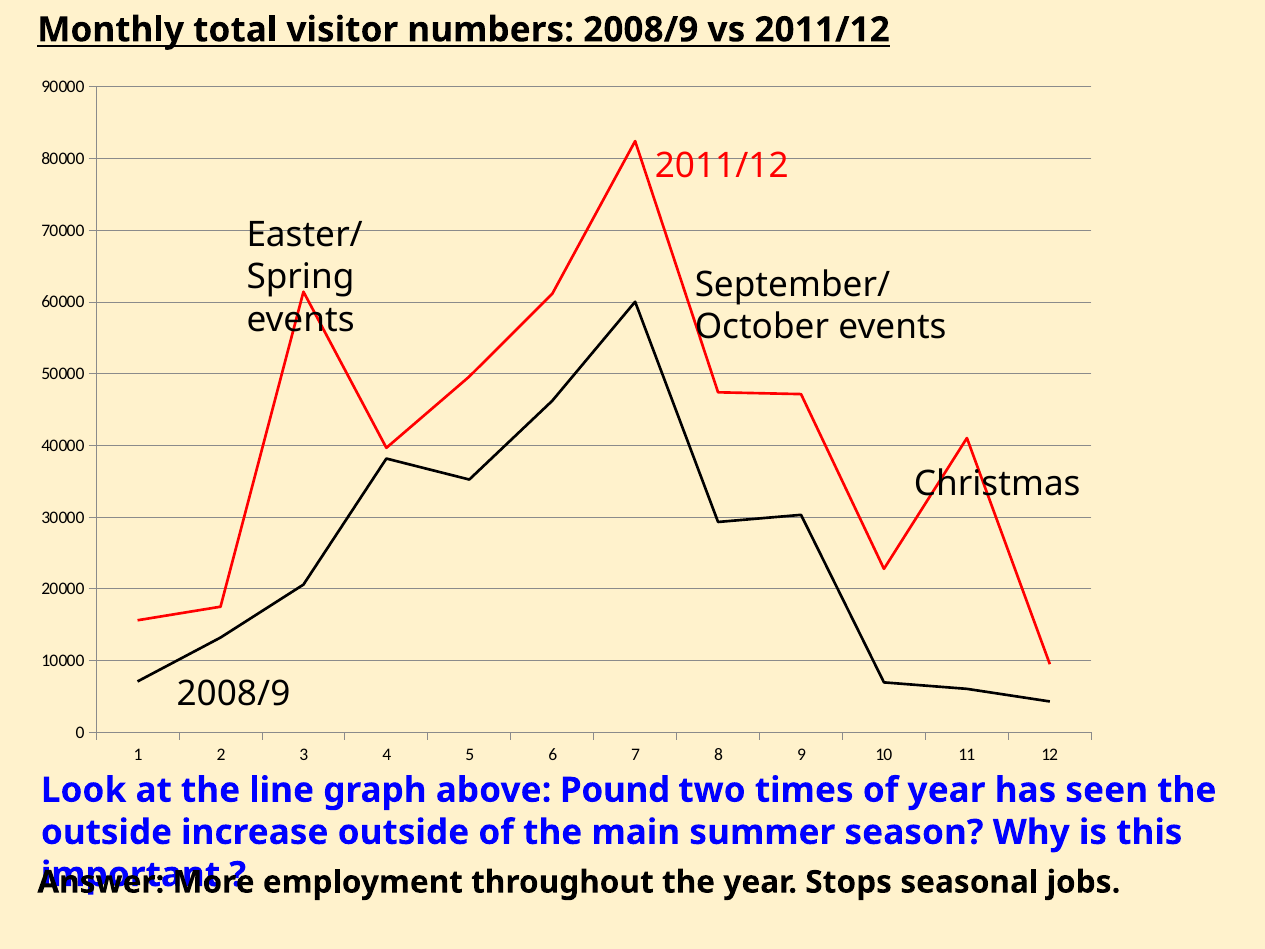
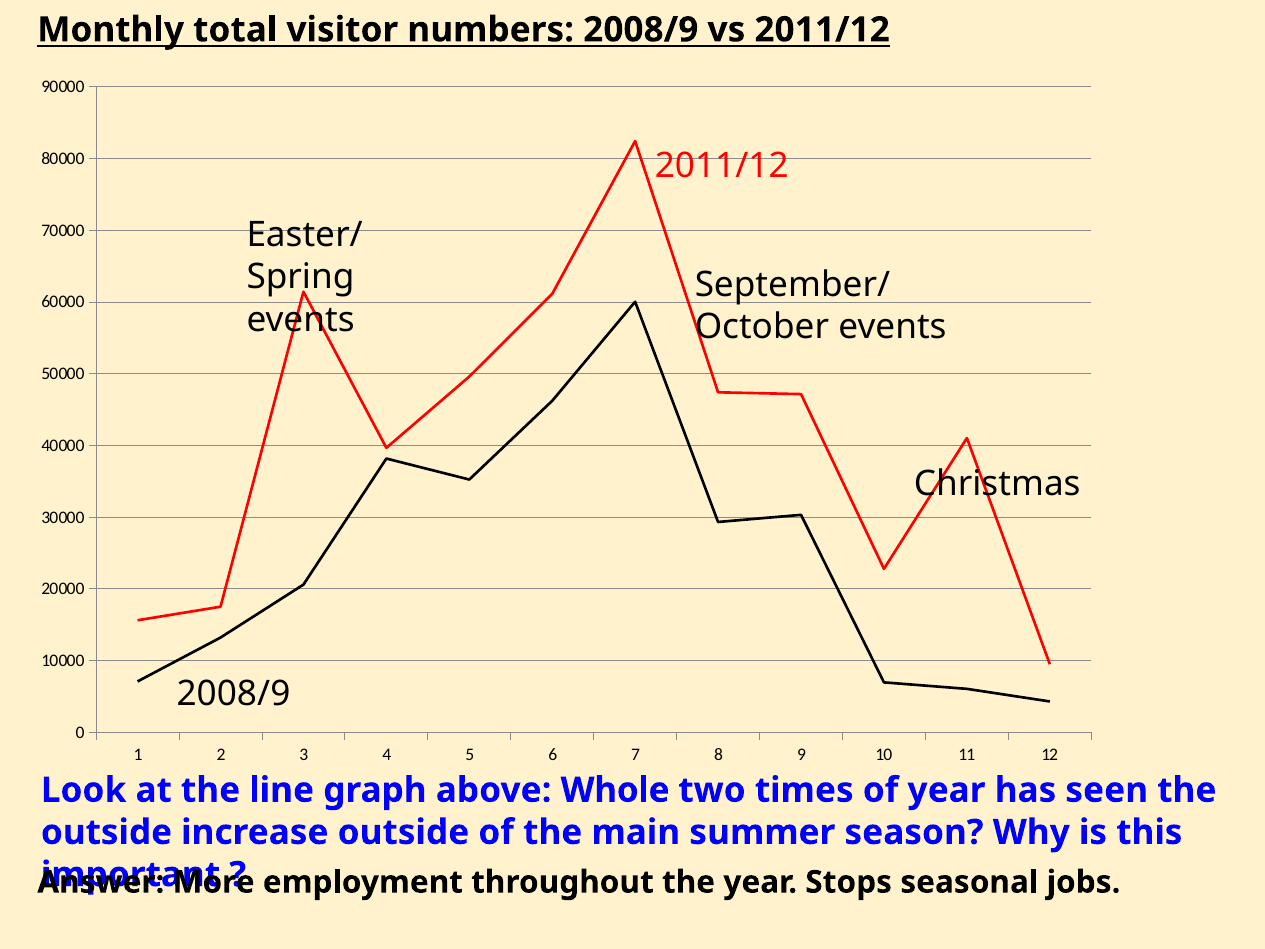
Pound: Pound -> Whole (615, 790)
